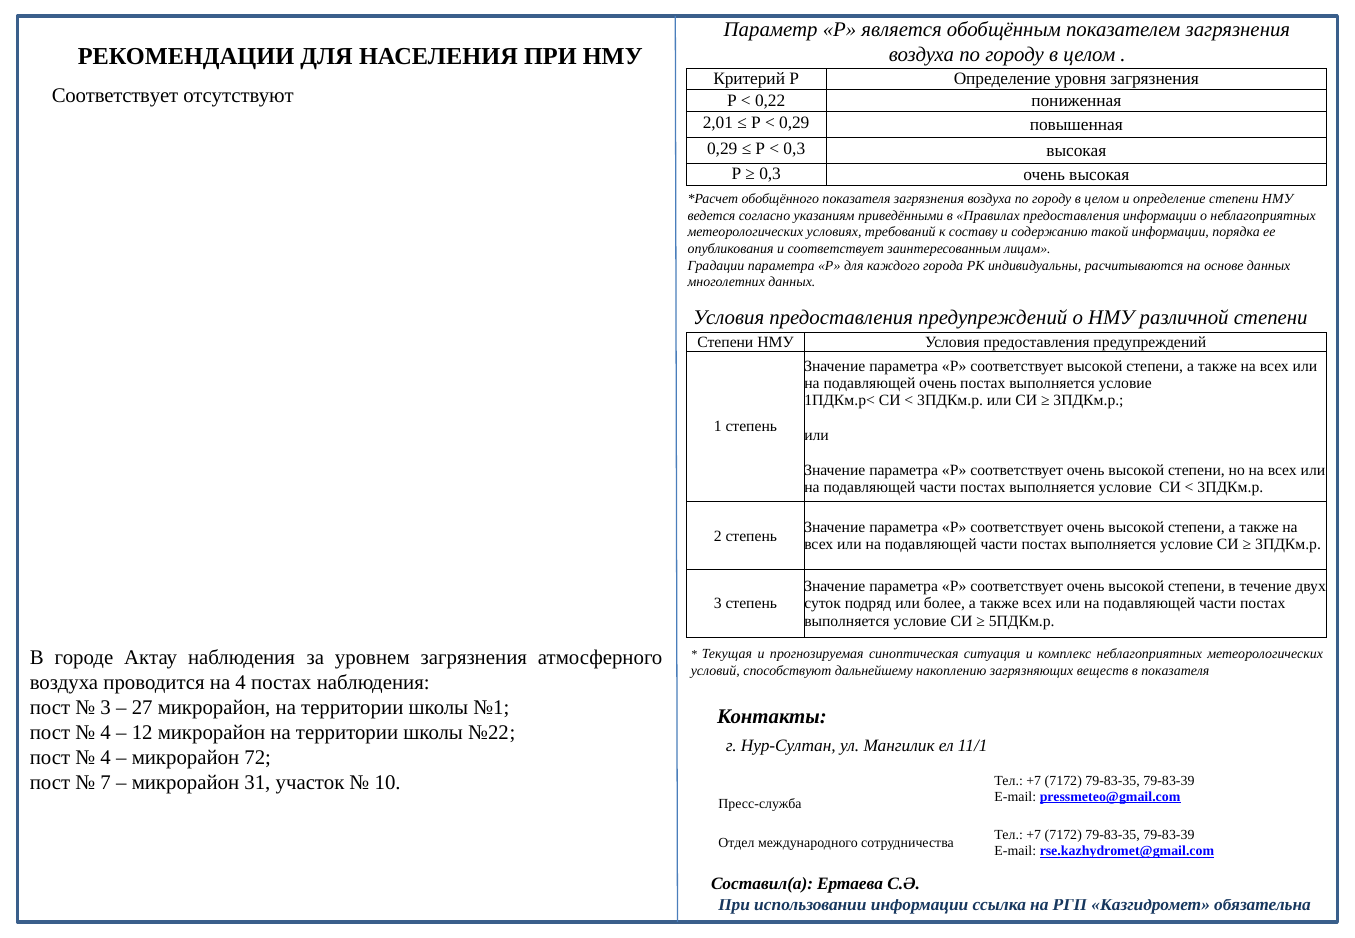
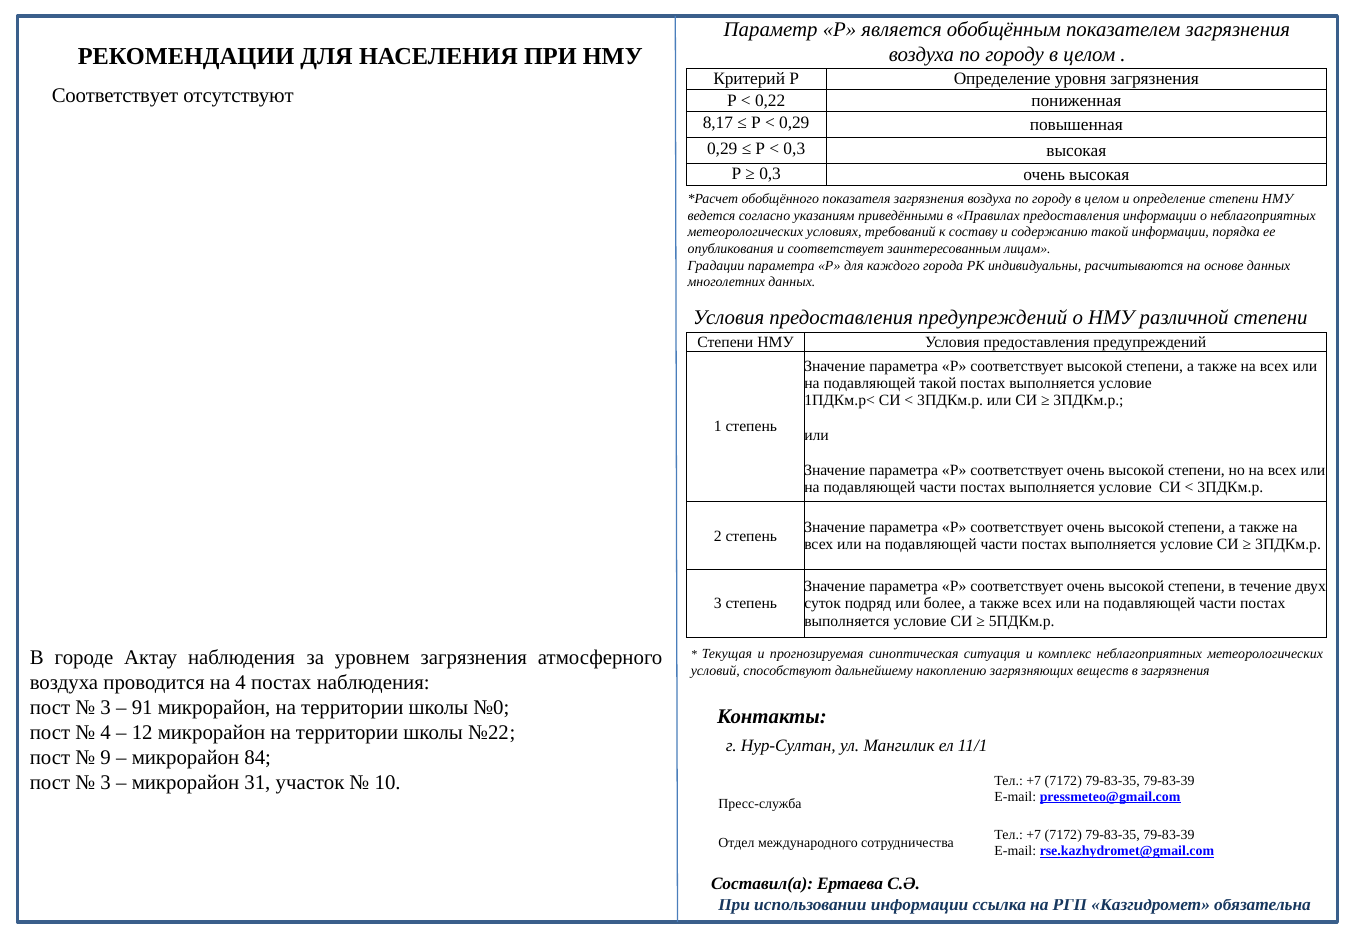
2,01: 2,01 -> 8,17 (718, 123)
подавляющей очень: очень -> такой (938, 383)
в показателя: показателя -> загрязнения (1175, 671)
27: 27 -> 91 (142, 707)
№1: №1 -> №0 (491, 707)
4: 4 -> 9 (106, 757)
72: 72 -> 84 (258, 757)
7: 7 -> 3 (106, 782)
